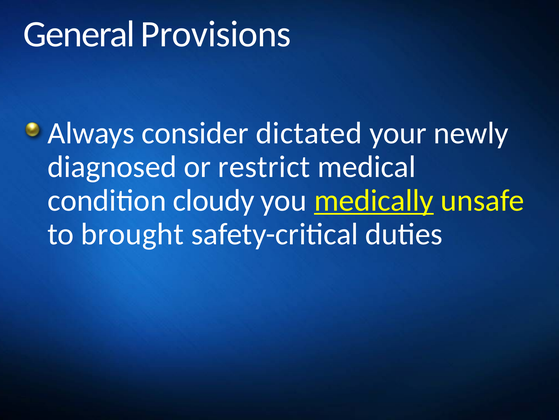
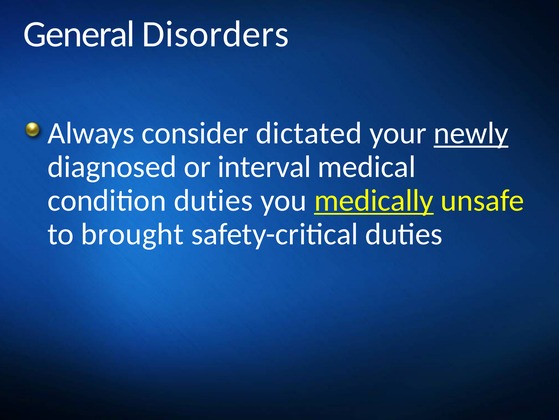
Provisions: Provisions -> Disorders (216, 34)
newly underline: none -> present (471, 133)
restrict: restrict -> interval (264, 167)
condition cloudy: cloudy -> duties (213, 200)
